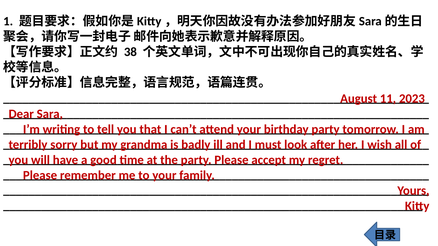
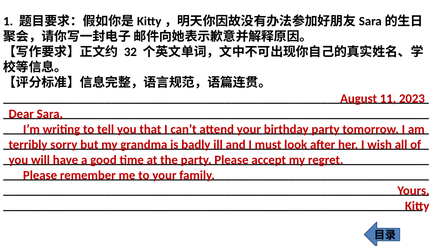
38: 38 -> 32 (130, 52)
